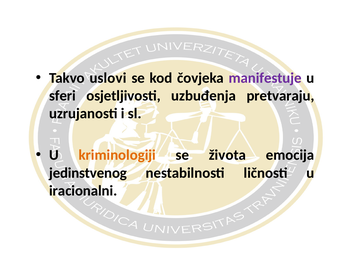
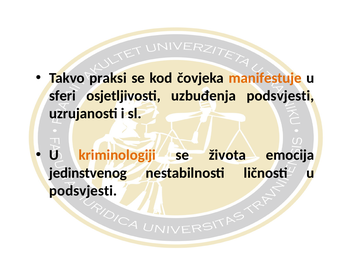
uslovi: uslovi -> praksi (108, 78)
manifestuje colour: purple -> orange (265, 78)
uzbuđenja pretvaraju: pretvaraju -> podsvjesti (280, 96)
iracionalni: iracionalni -> podsvjesti (83, 191)
